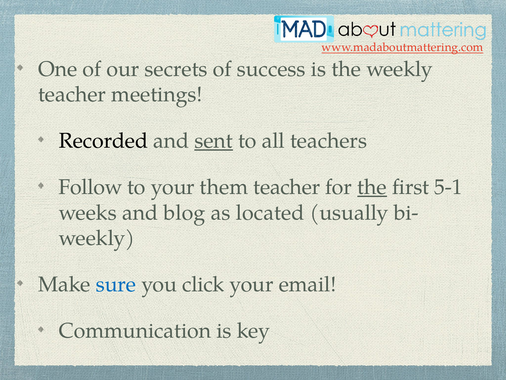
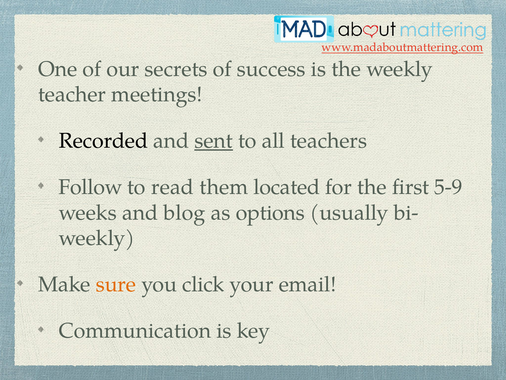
to your: your -> read (172, 187)
them teacher: teacher -> located (287, 187)
the underline: present -> none (372, 187)
5-1: 5-1 -> 5-9 (448, 187)
located: located -> options (270, 212)
sure colour: blue -> orange (116, 284)
